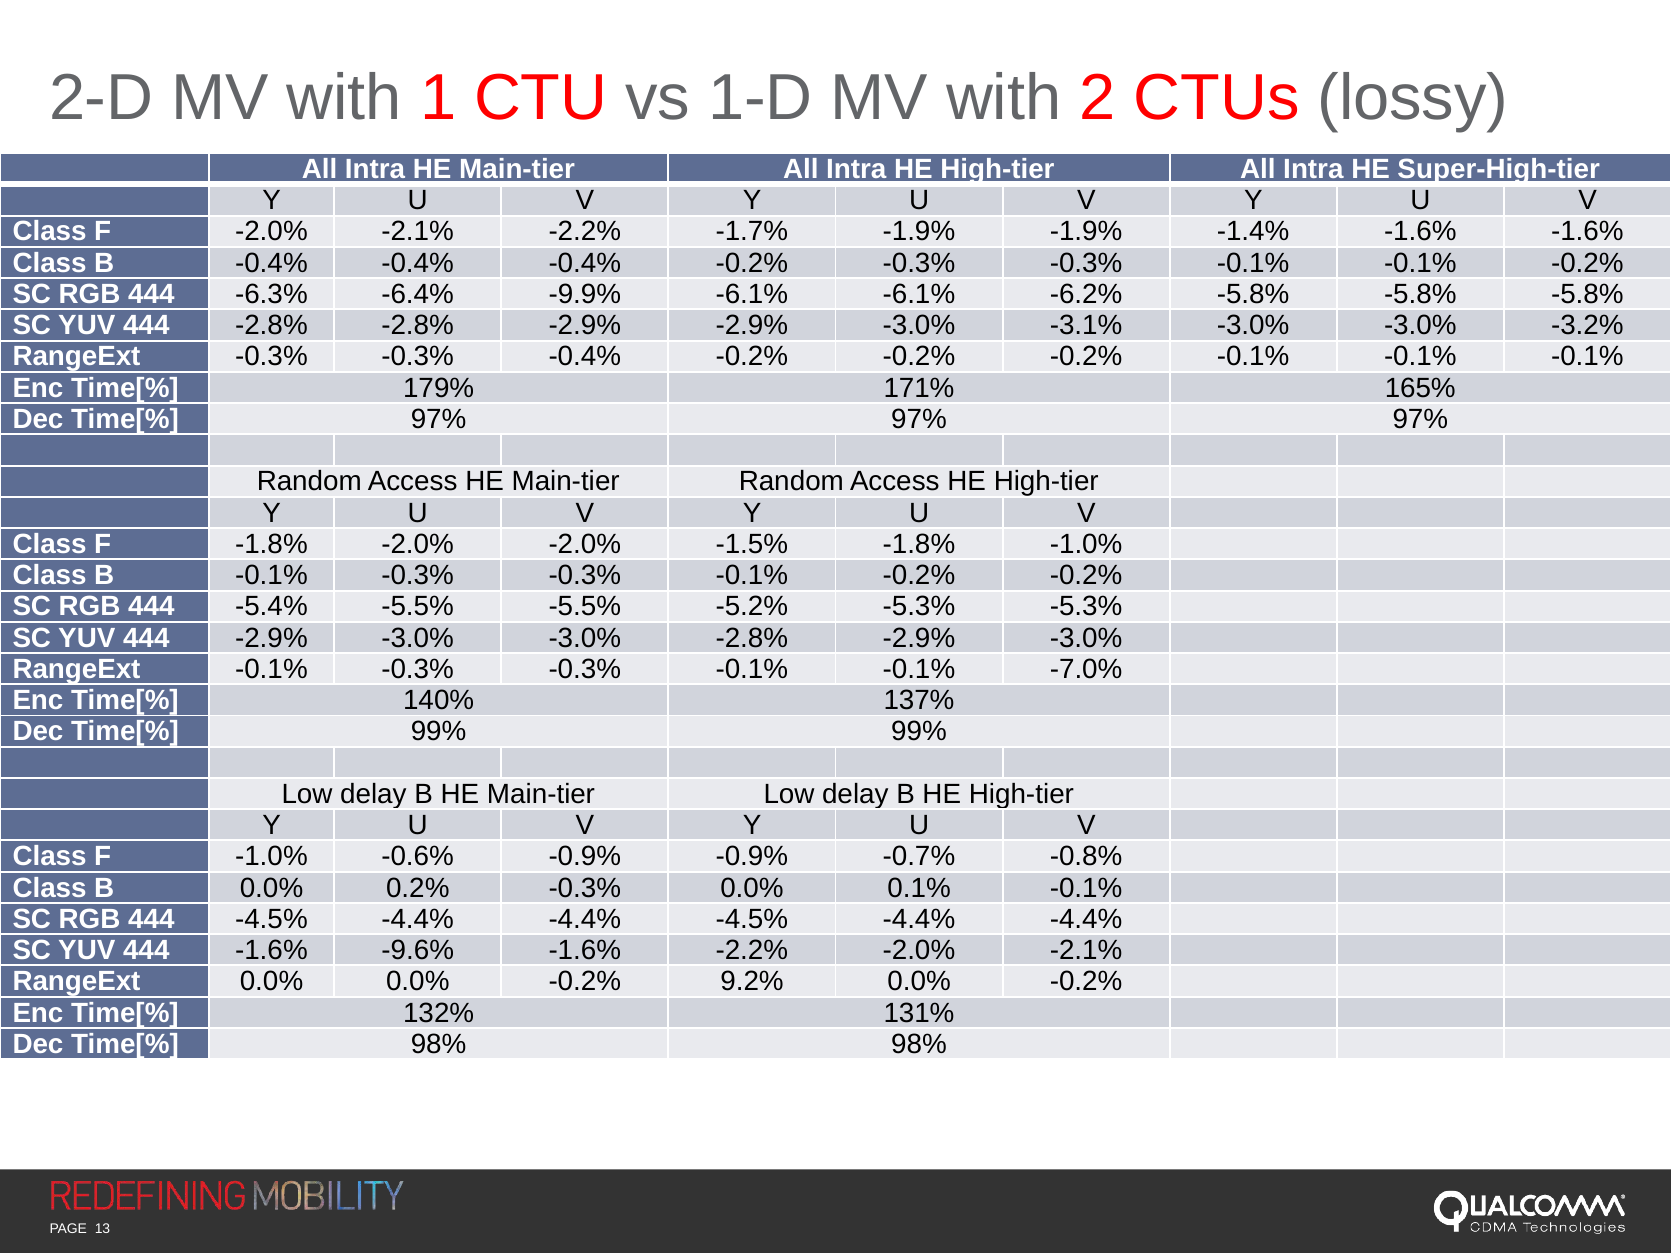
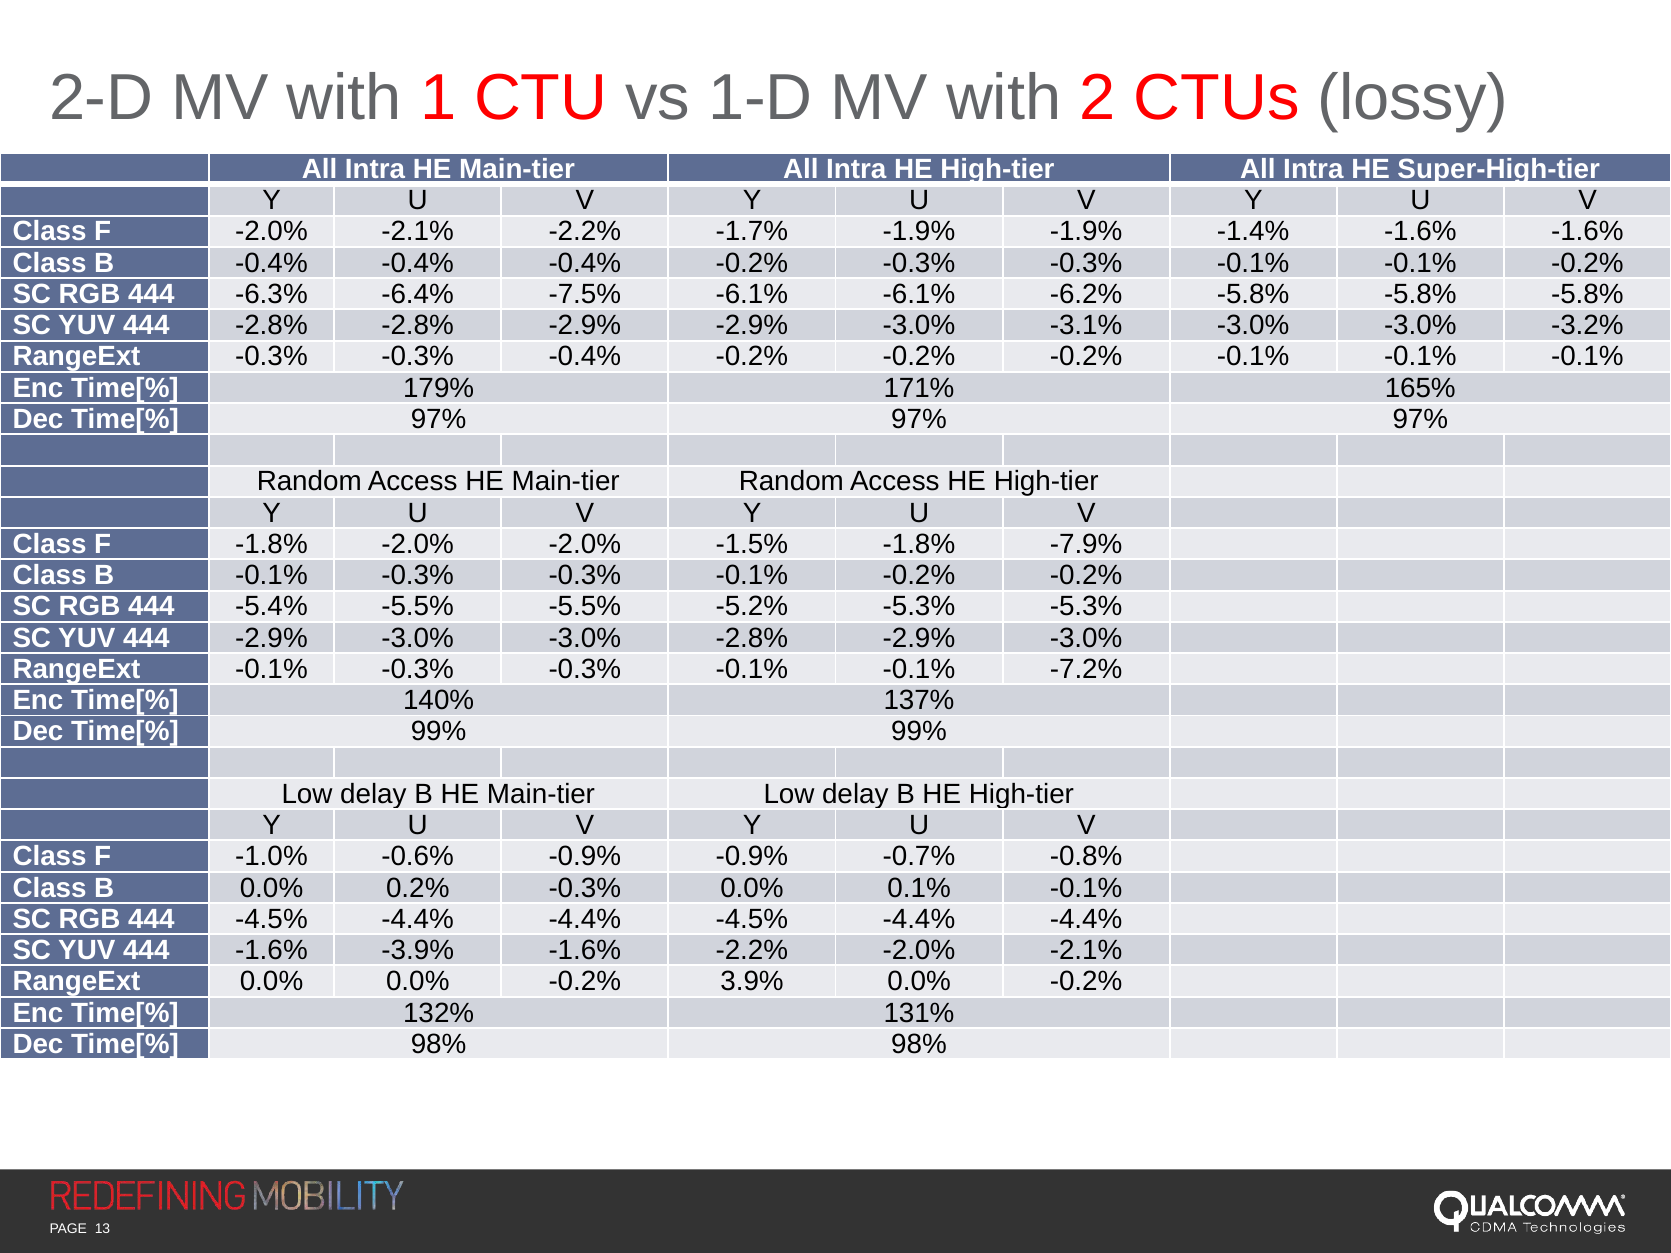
-9.9%: -9.9% -> -7.5% (585, 294)
-1.8% -1.0%: -1.0% -> -7.9% (1086, 544)
-7.0%: -7.0% -> -7.2% (1086, 669)
-9.6%: -9.6% -> -3.9% (418, 951)
9.2%: 9.2% -> 3.9% (752, 982)
